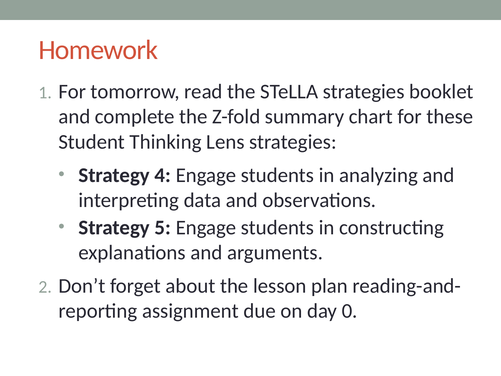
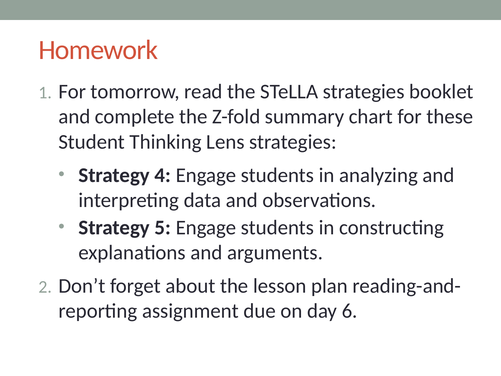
0: 0 -> 6 (350, 311)
